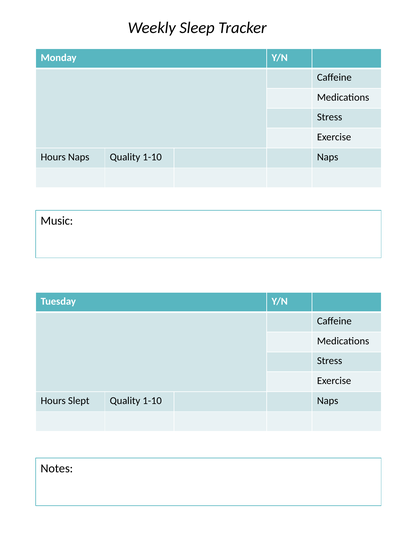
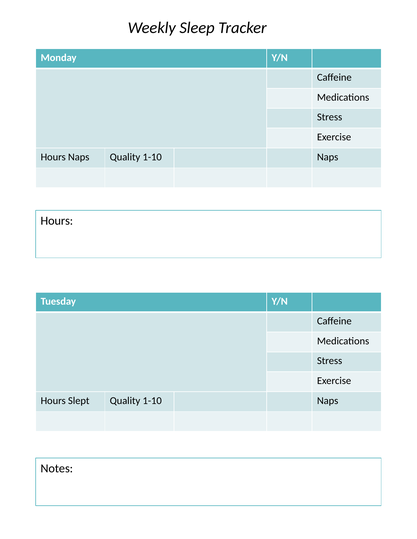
Music: Music -> Hours (57, 221)
